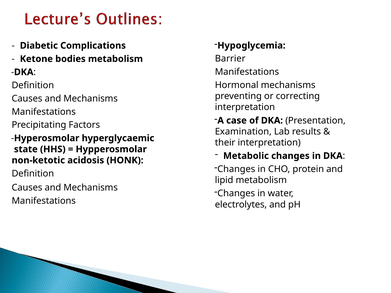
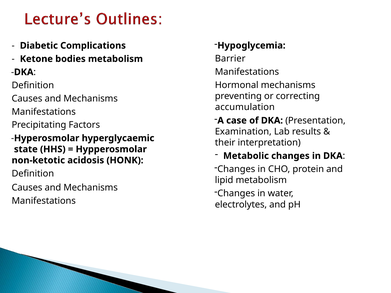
interpretation: interpretation -> accumulation (245, 107)
